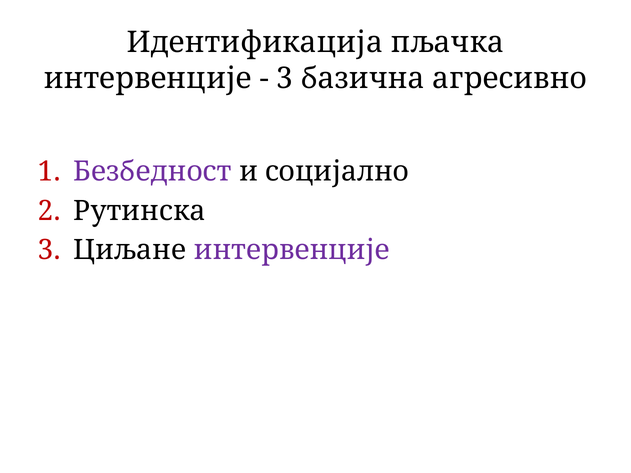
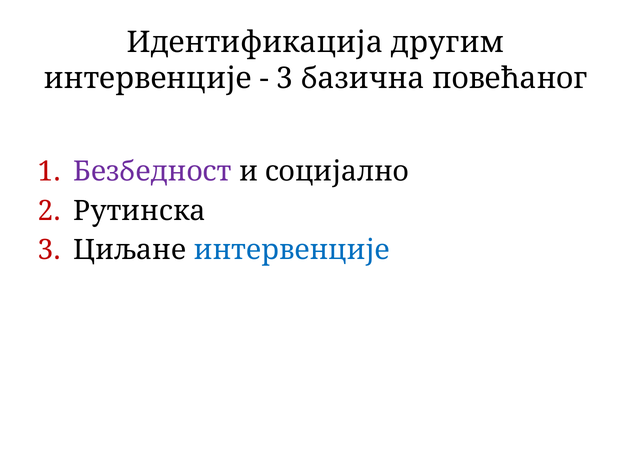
пљачка: пљачка -> другим (448, 43)
агресивно: агресивно -> повећаног (510, 78)
интервенције colour: purple -> blue (292, 250)
